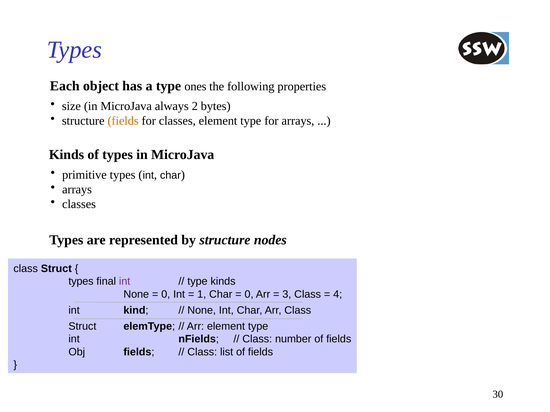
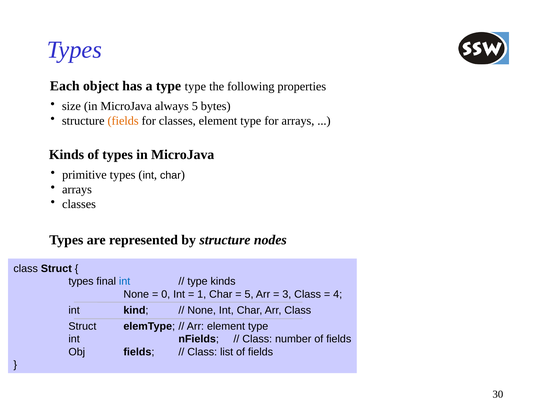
type ones: ones -> type (195, 87)
always 2: 2 -> 5 (195, 106)
int colour: purple -> blue (125, 282)
0: 0 -> 5 (249, 295)
